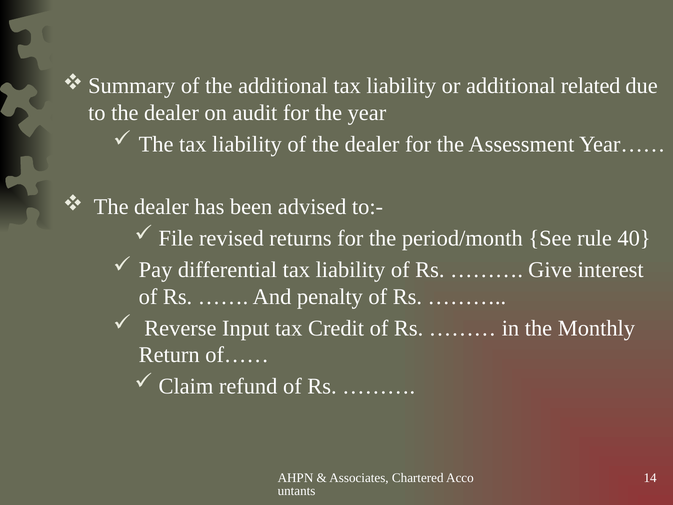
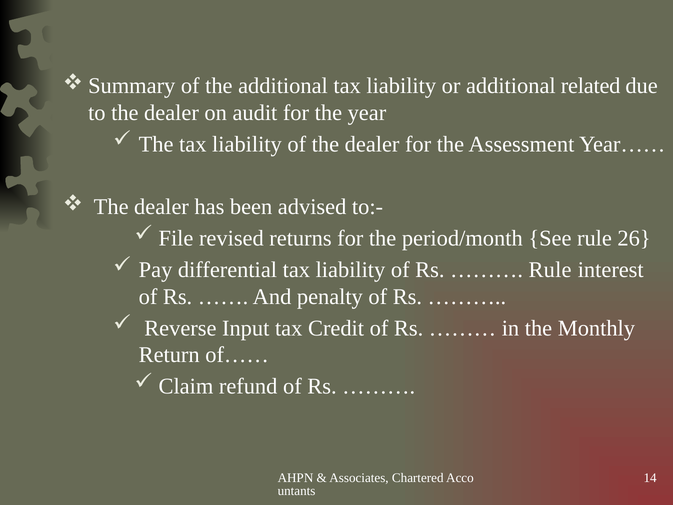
40: 40 -> 26 (634, 238)
Give: Give -> Rule (550, 270)
